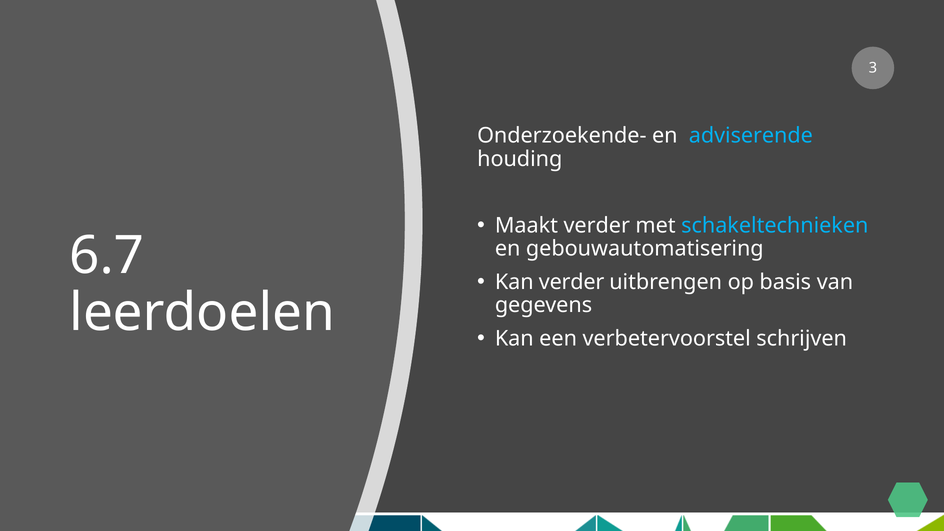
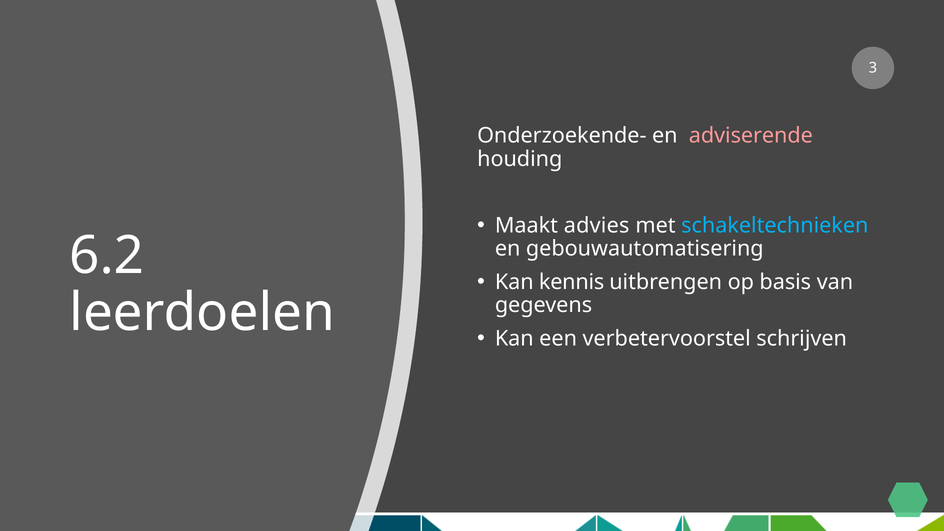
adviserende colour: light blue -> pink (751, 136)
Maakt verder: verder -> advies (597, 226)
6.7: 6.7 -> 6.2 (107, 256)
Kan verder: verder -> kennis (572, 282)
